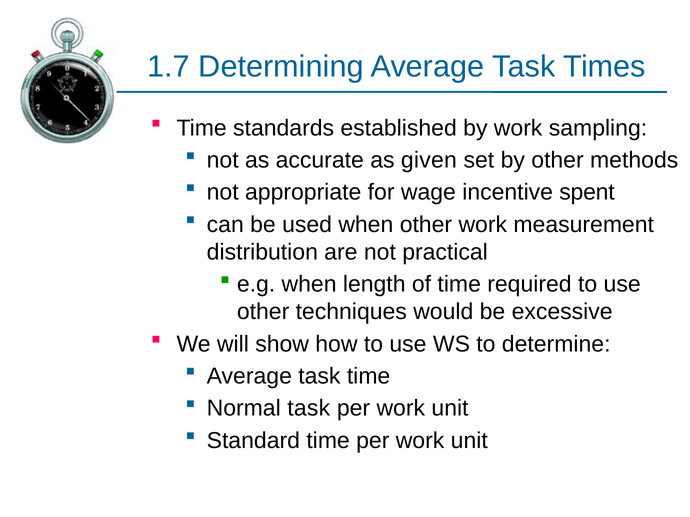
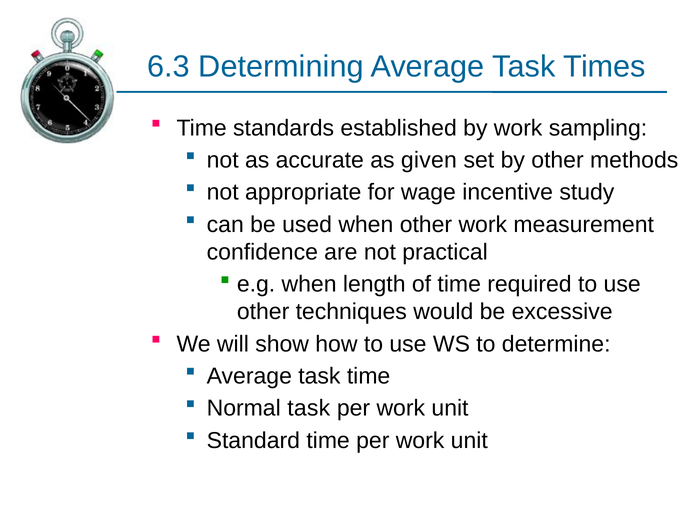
1.7: 1.7 -> 6.3 (169, 67)
spent: spent -> study (587, 193)
distribution: distribution -> confidence (262, 252)
